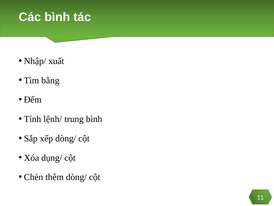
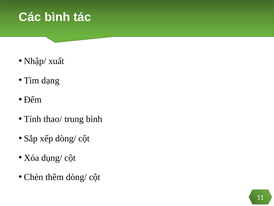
bằng: bằng -> dạng (50, 80)
lệnh/: lệnh/ -> thao/ (53, 119)
